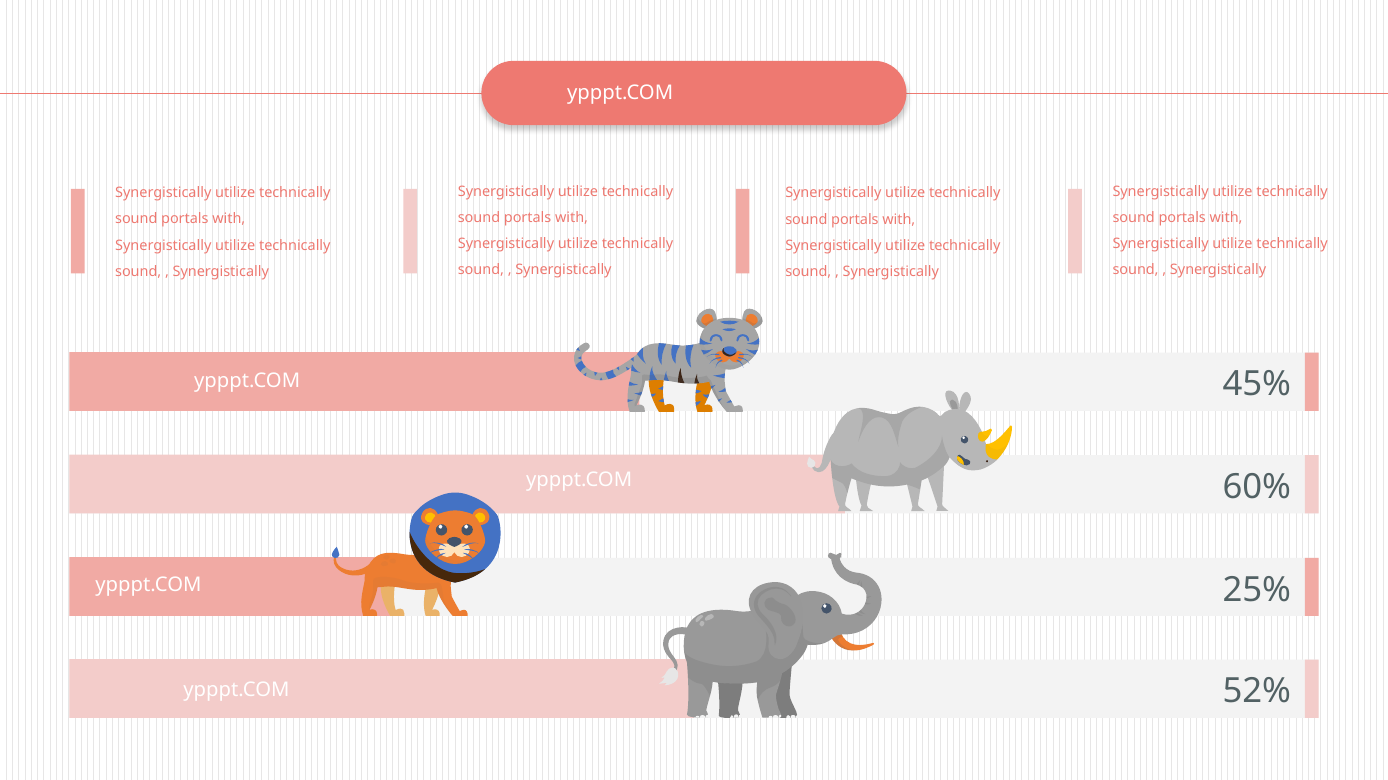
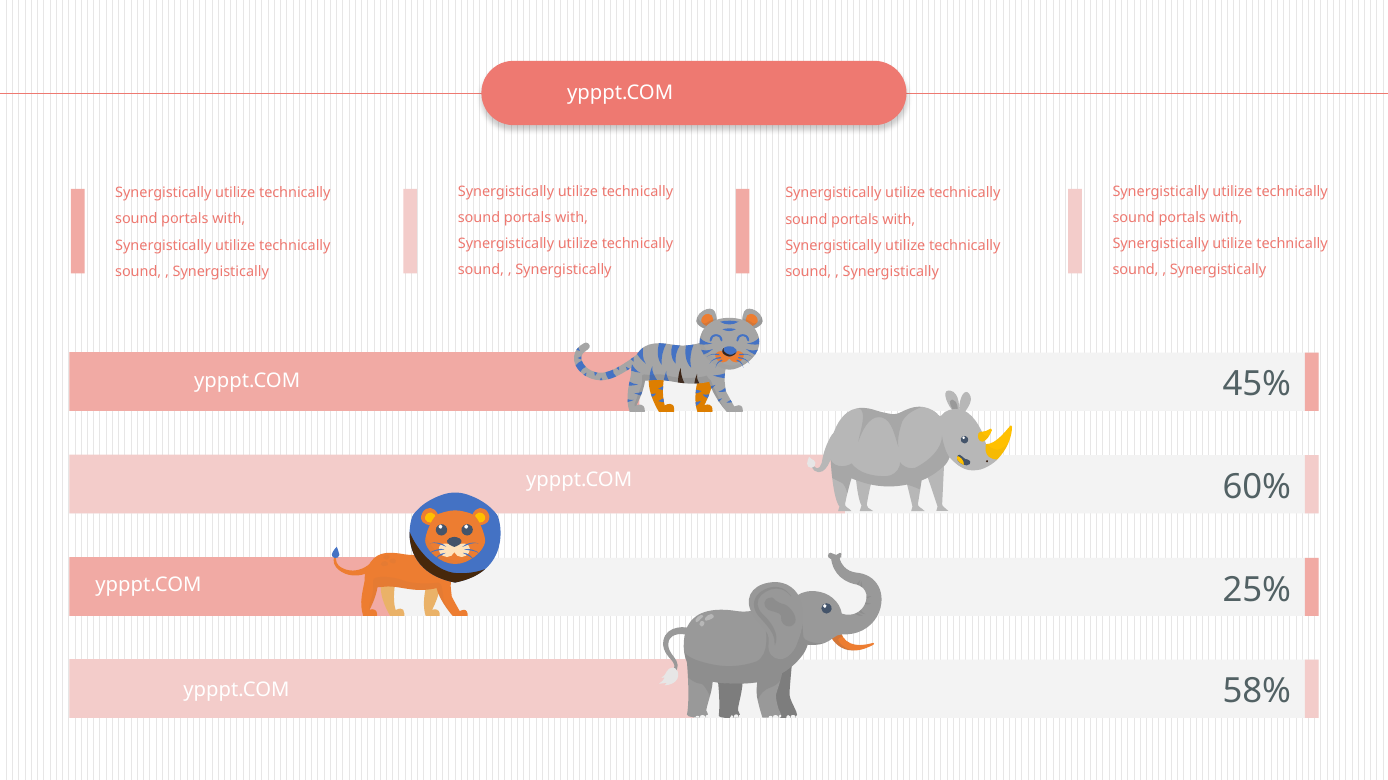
52%: 52% -> 58% (1257, 692)
